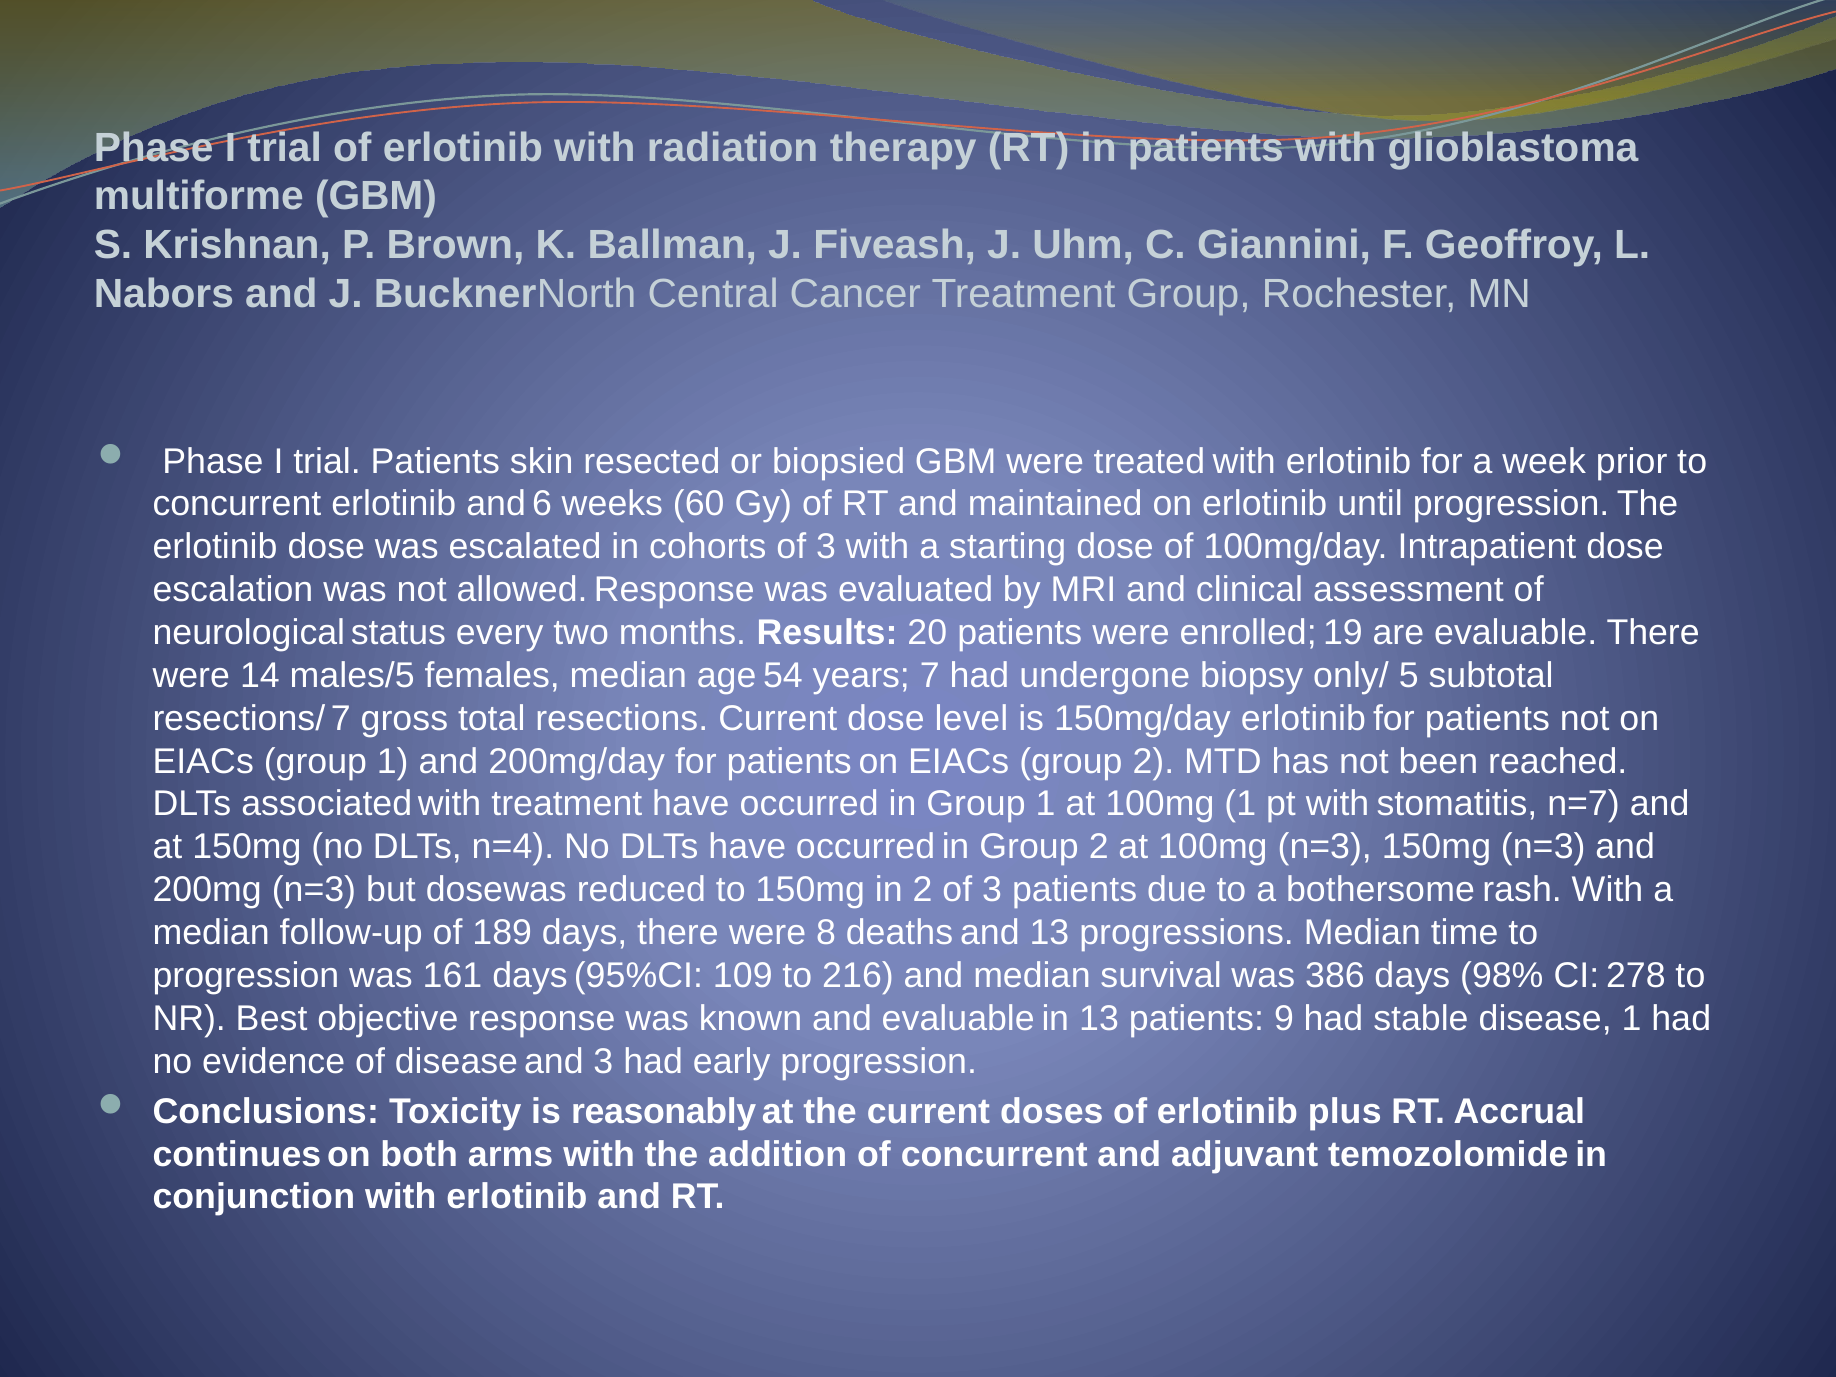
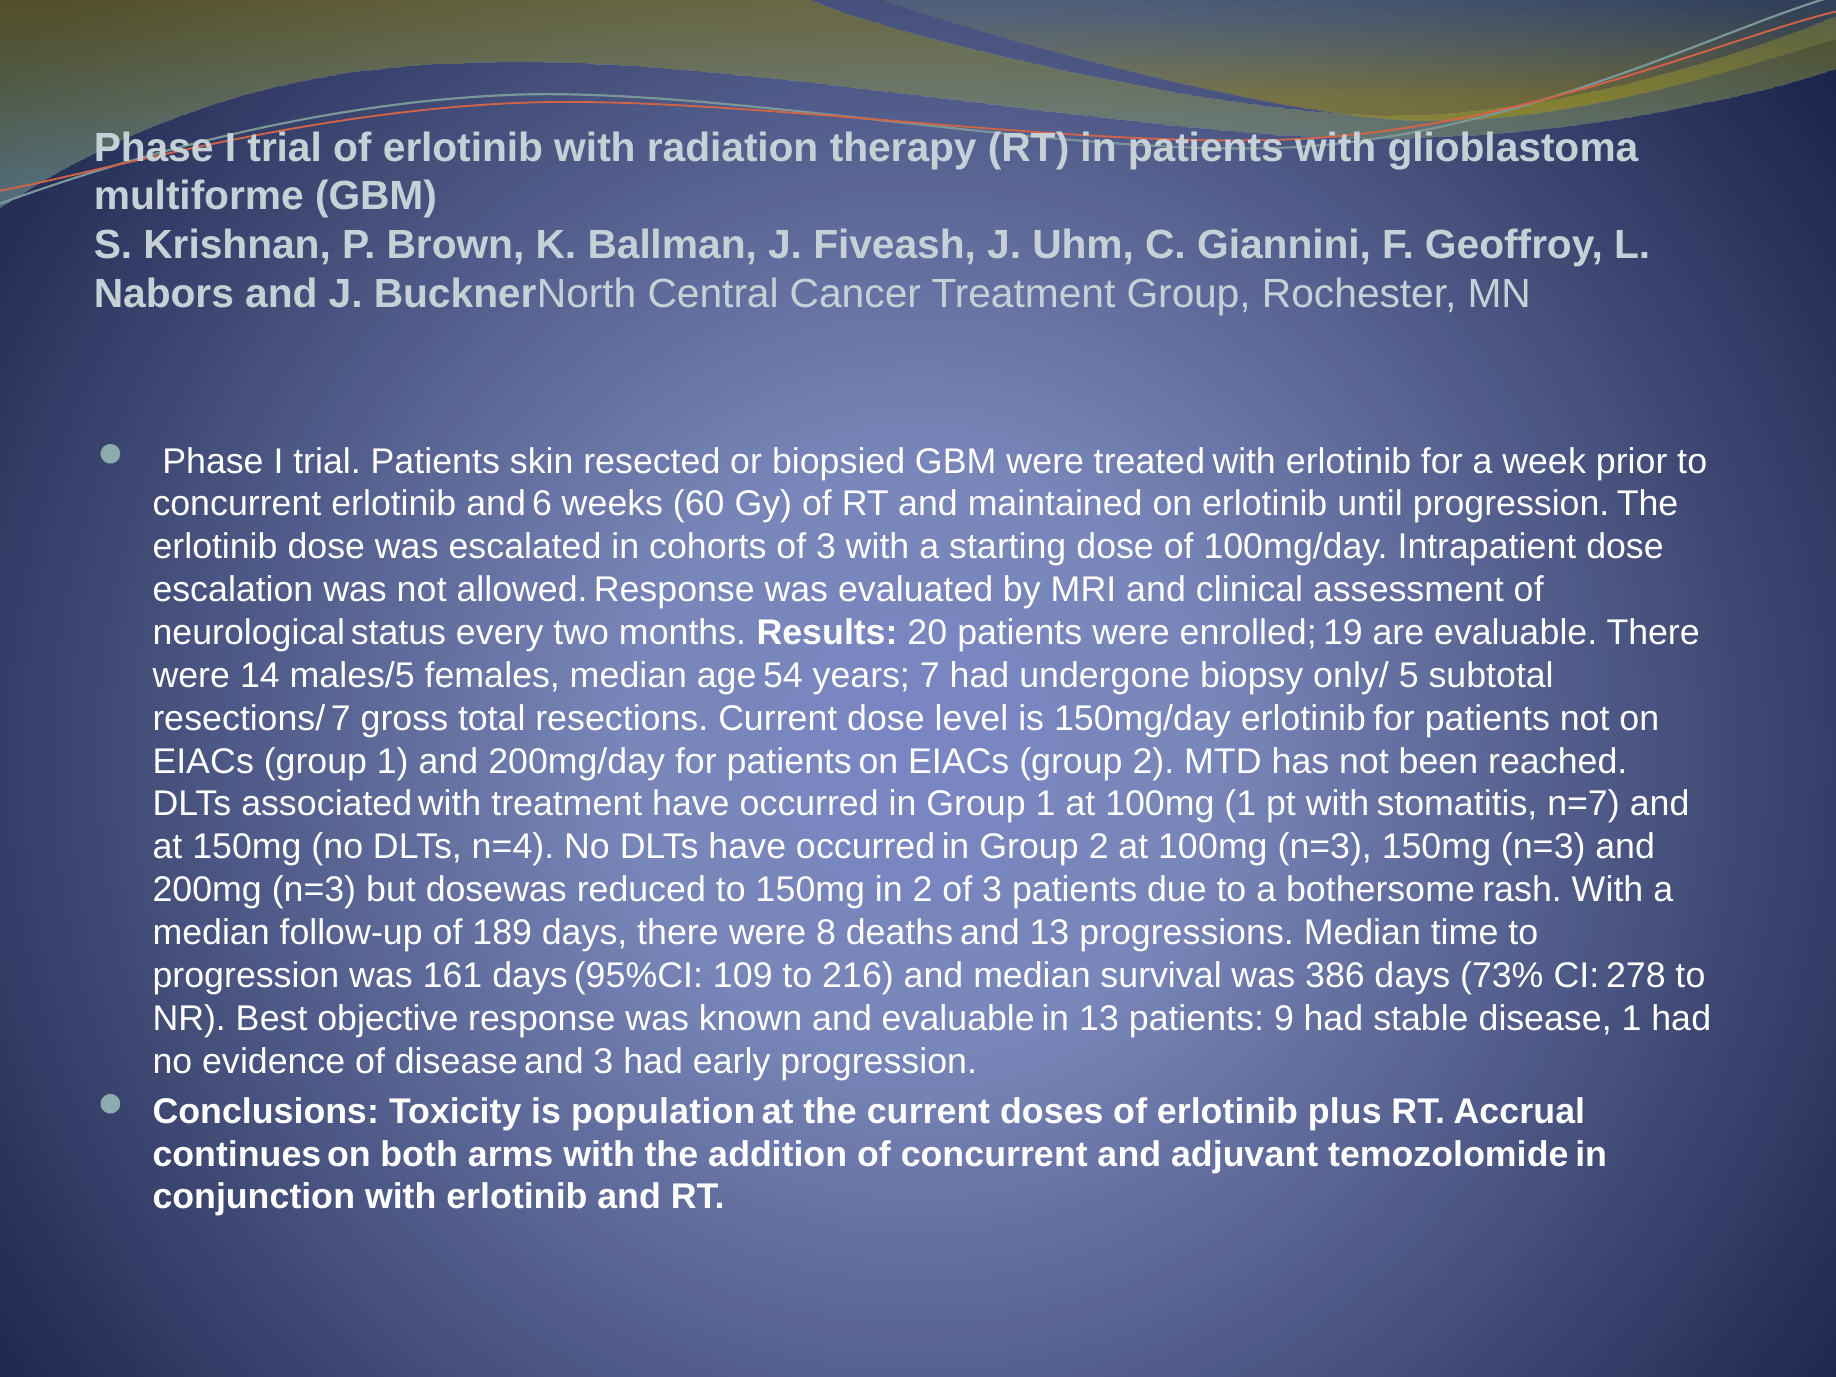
98%: 98% -> 73% (1502, 976)
reasonably: reasonably -> population (663, 1111)
